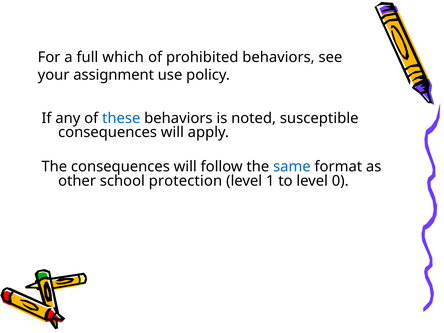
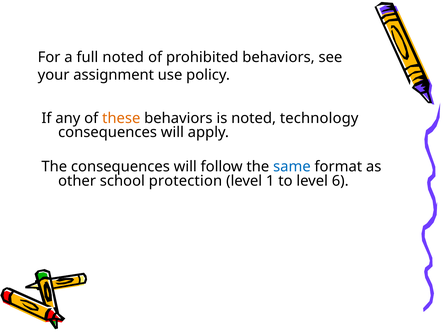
full which: which -> noted (123, 57)
these colour: blue -> orange (121, 118)
susceptible: susceptible -> technology (319, 118)
0: 0 -> 6 (340, 181)
